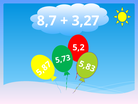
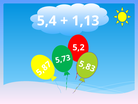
8,7: 8,7 -> 5,4 (47, 21)
3,27: 3,27 -> 1,13 (85, 21)
